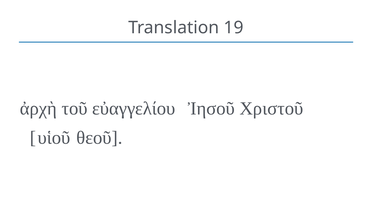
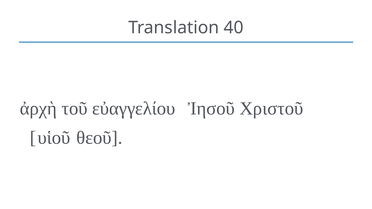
19: 19 -> 40 (234, 28)
